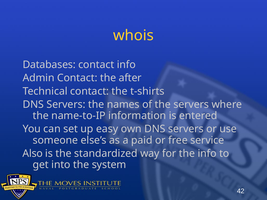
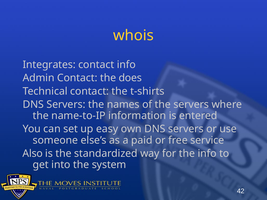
Databases: Databases -> Integrates (49, 65)
after: after -> does (130, 78)
